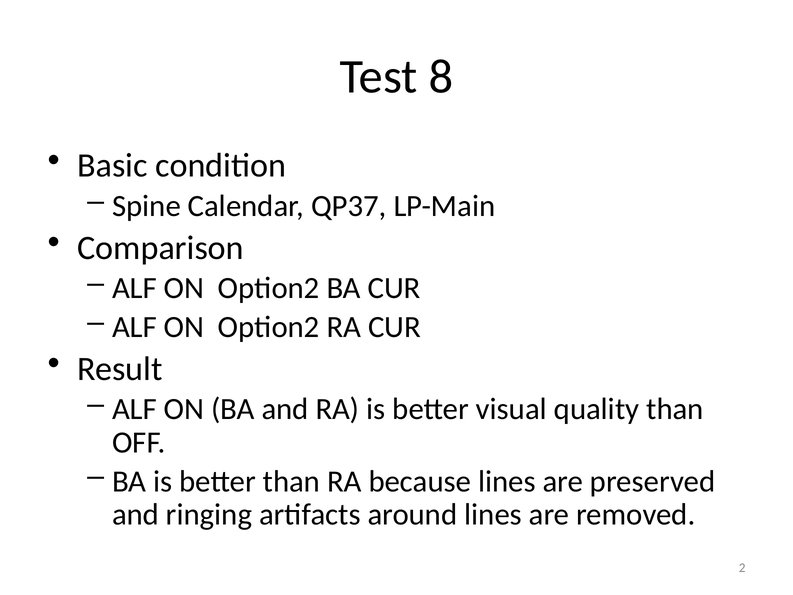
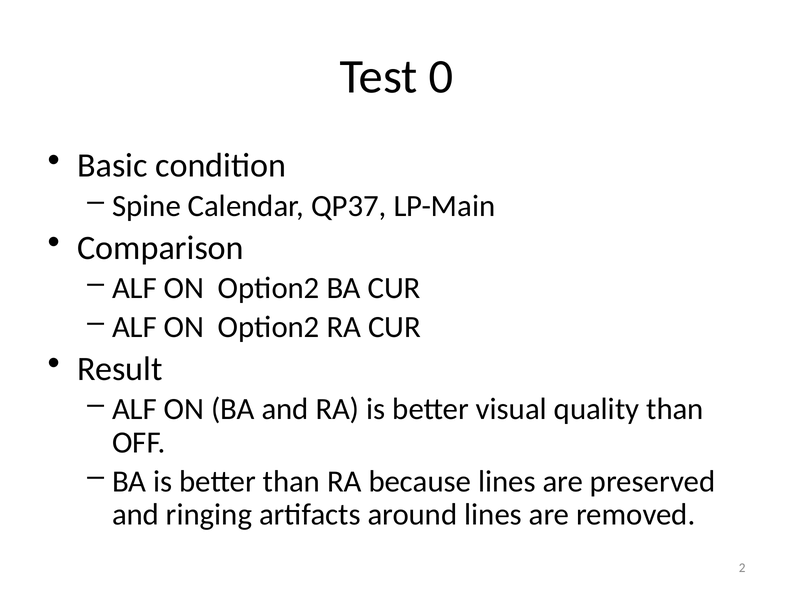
8: 8 -> 0 (441, 77)
